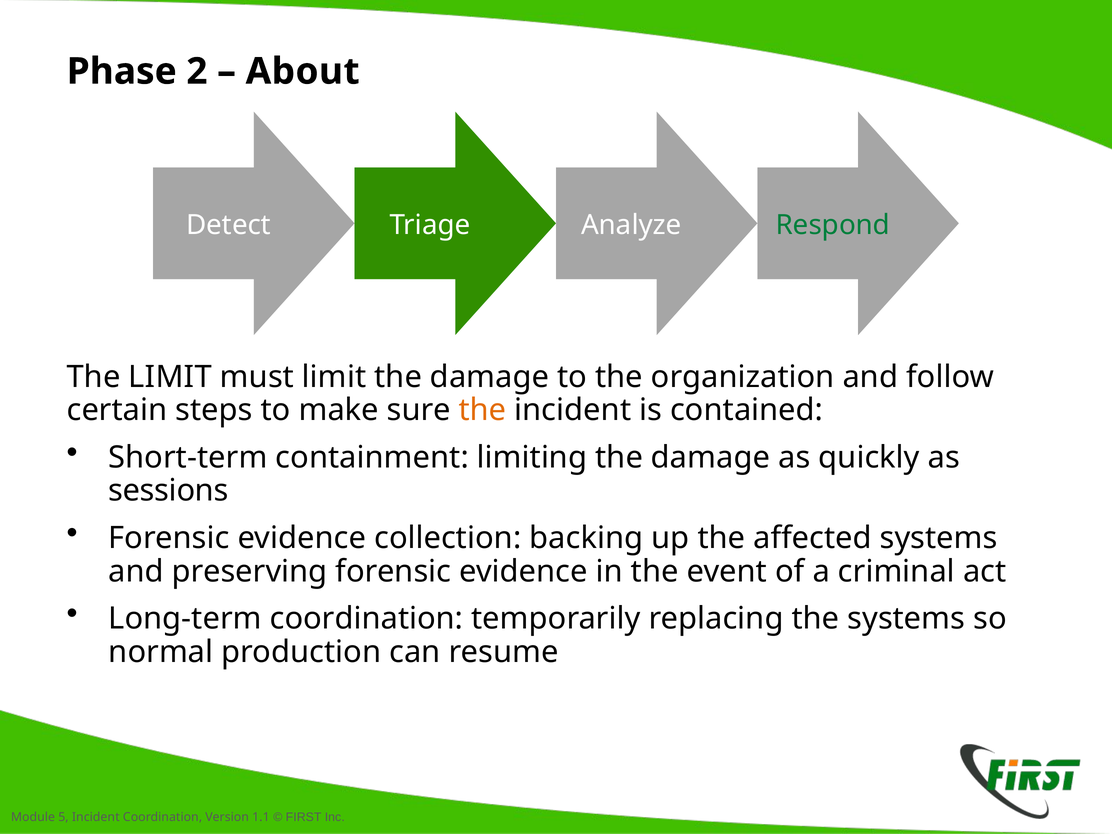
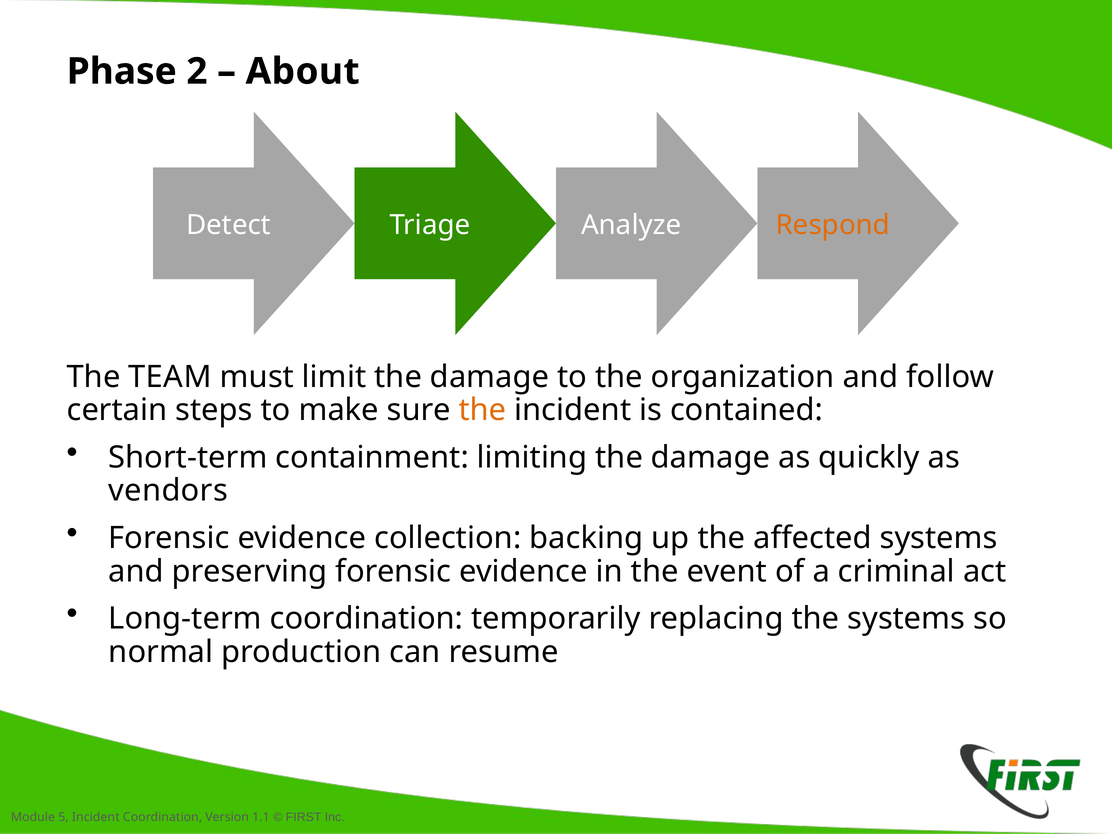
Respond colour: green -> orange (833, 225)
The LIMIT: LIMIT -> TEAM (170, 377)
sessions: sessions -> vendors (168, 491)
